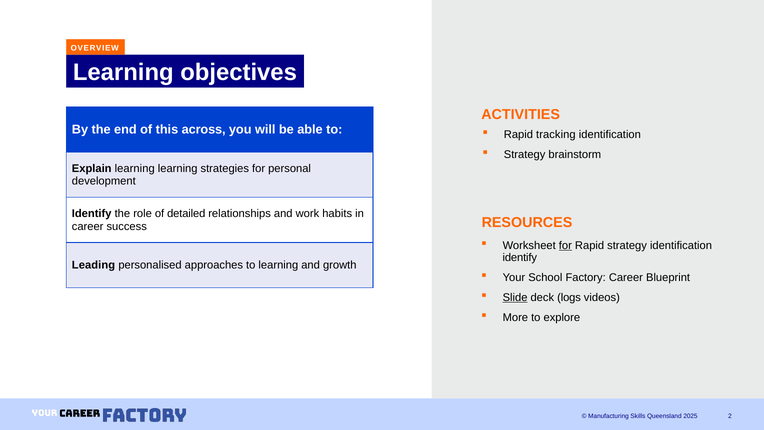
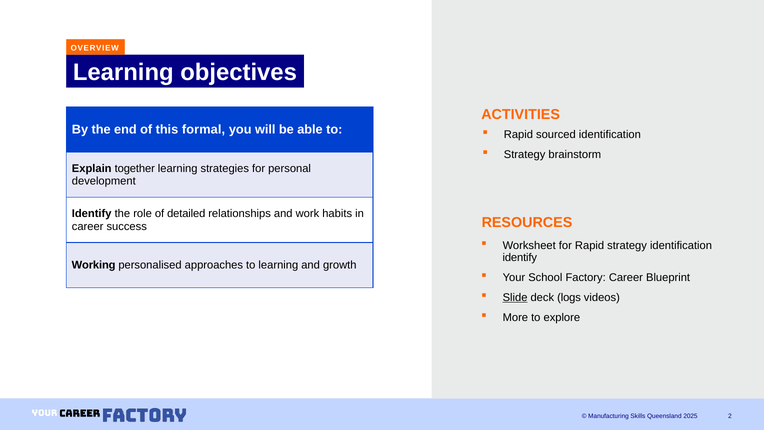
across: across -> formal (204, 130)
tracking: tracking -> sourced (556, 135)
Explain learning: learning -> together (135, 169)
for underline: present -> none (565, 245)
Leading: Leading -> Working (94, 265)
